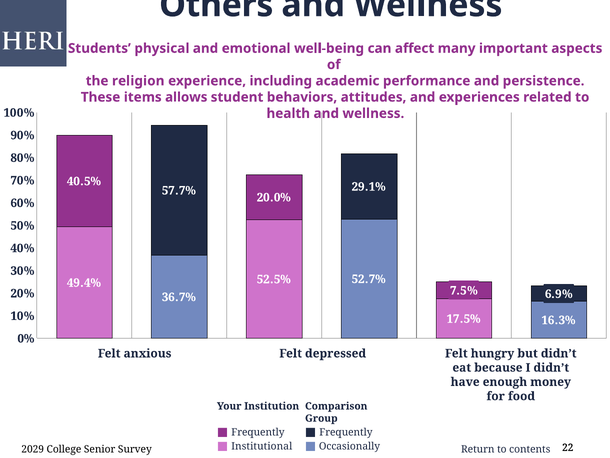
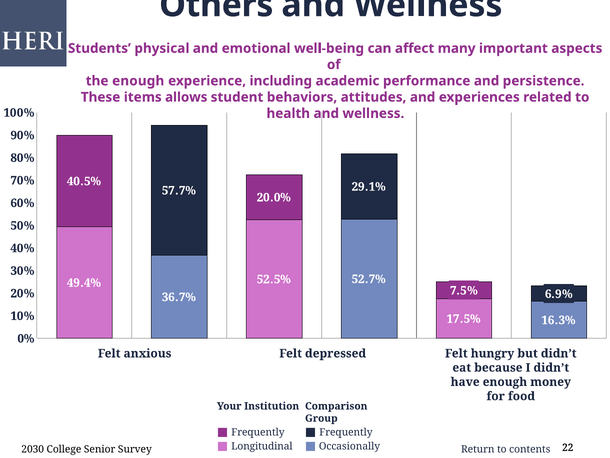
the religion: religion -> enough (138, 81)
Institutional: Institutional -> Longitudinal (262, 446)
2029: 2029 -> 2030 (33, 449)
